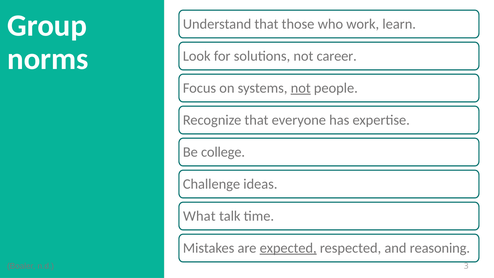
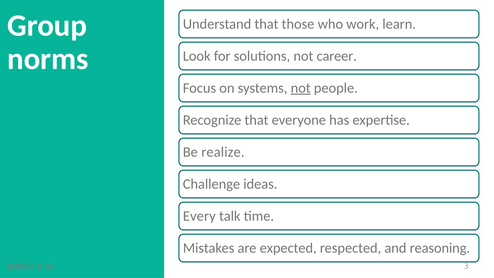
college: college -> realize (223, 152)
What: What -> Every (199, 216)
expected underline: present -> none (288, 248)
